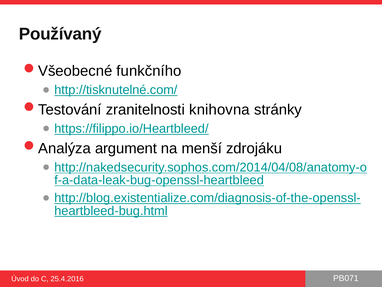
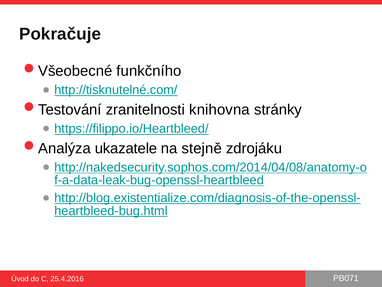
Používaný: Používaný -> Pokračuje (60, 34)
argument: argument -> ukazatele (126, 148)
menší: menší -> stejně (202, 148)
